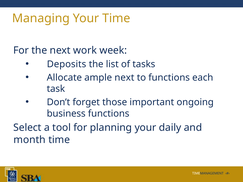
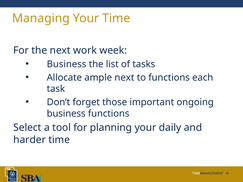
Deposits: Deposits -> Business (67, 64)
month: month -> harder (30, 140)
